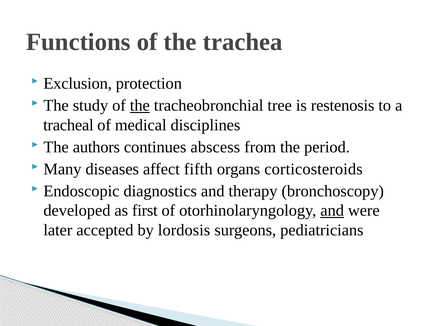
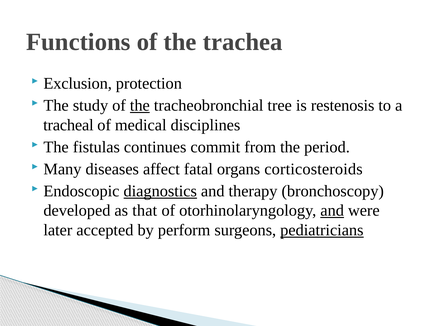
authors: authors -> fistulas (96, 147)
abscess: abscess -> commit (215, 147)
fifth: fifth -> fatal (198, 169)
diagnostics underline: none -> present (160, 191)
first: first -> that (145, 211)
lordosis: lordosis -> perform (184, 230)
pediatricians underline: none -> present (322, 230)
